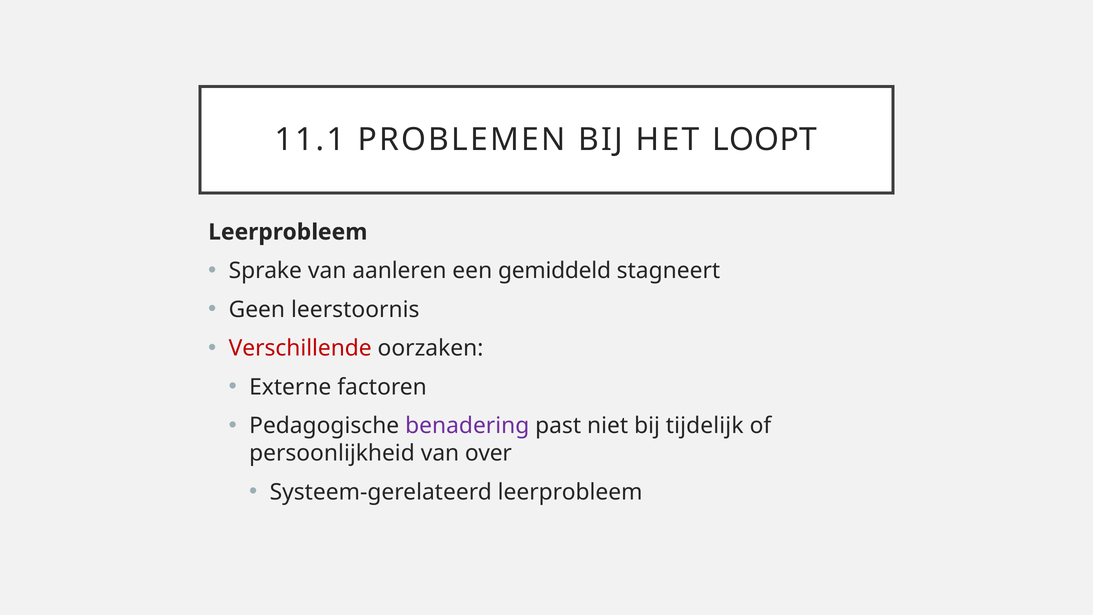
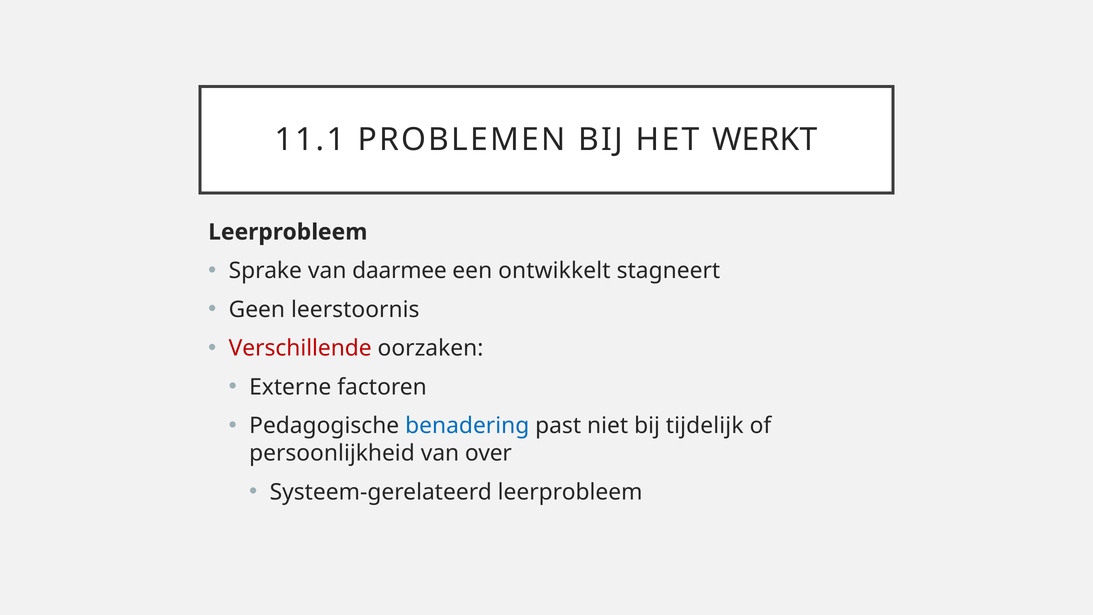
LOOPT: LOOPT -> WERKT (765, 140)
aanleren: aanleren -> daarmee (400, 271)
gemiddeld: gemiddeld -> ontwikkelt (554, 271)
benadering colour: purple -> blue (467, 426)
